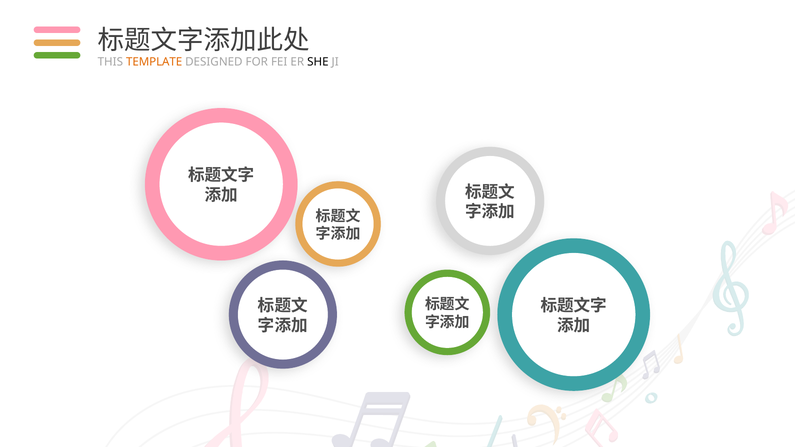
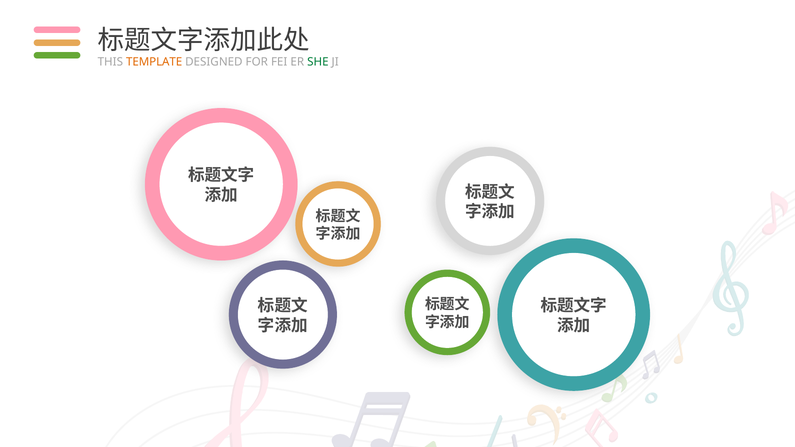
SHE colour: black -> green (318, 62)
